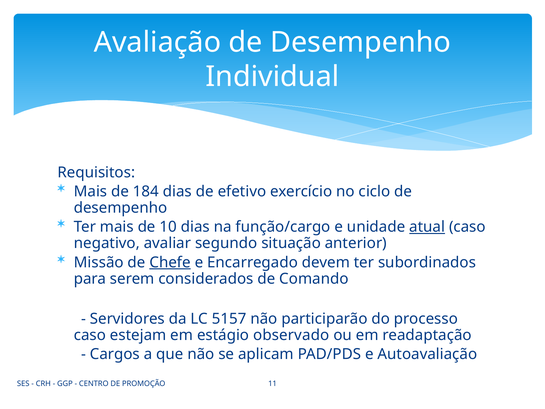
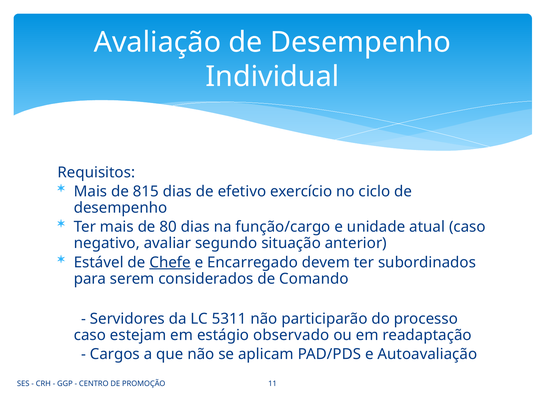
184: 184 -> 815 (146, 191)
10: 10 -> 80 (168, 227)
atual underline: present -> none (427, 227)
Missão: Missão -> Estável (99, 262)
5157: 5157 -> 5311 (229, 318)
